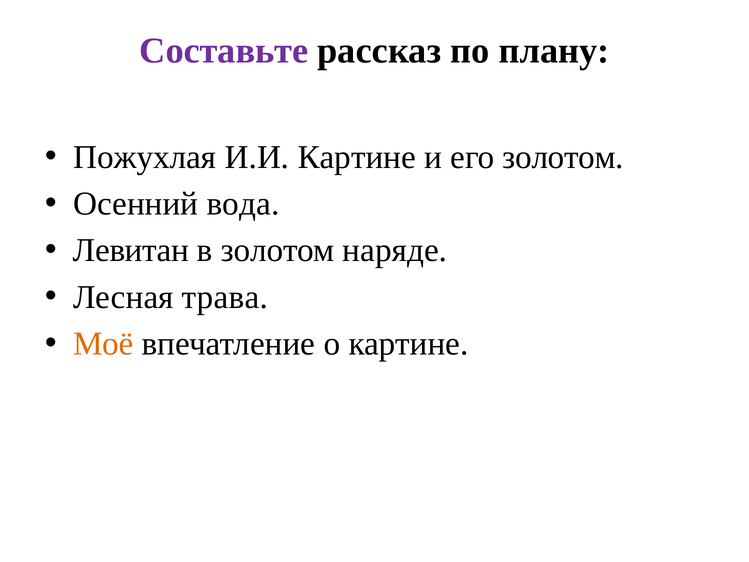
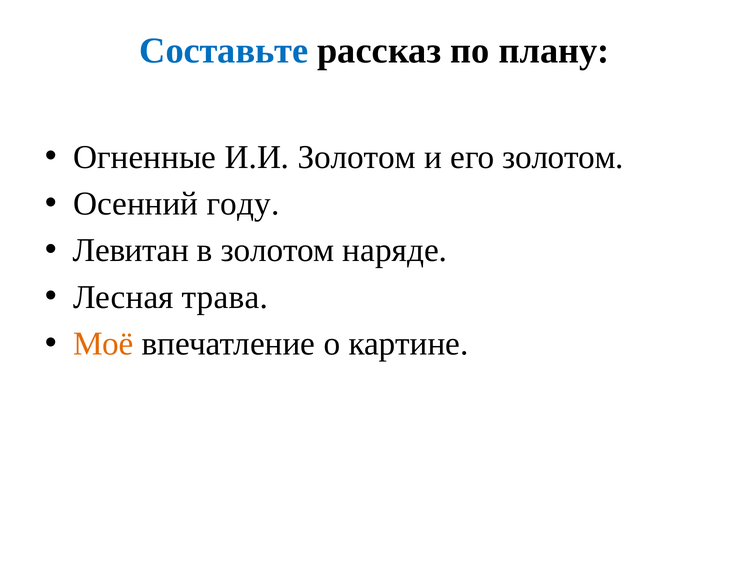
Составьте colour: purple -> blue (224, 51)
Пожухлая: Пожухлая -> Огненные (145, 157)
И.И Картине: Картине -> Золотом (357, 157)
вода: вода -> году (243, 204)
